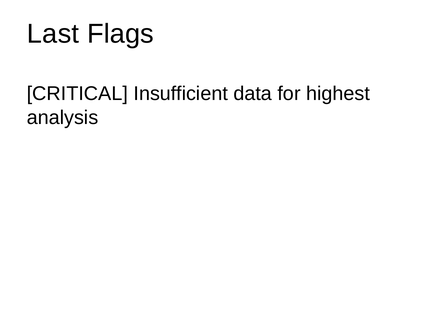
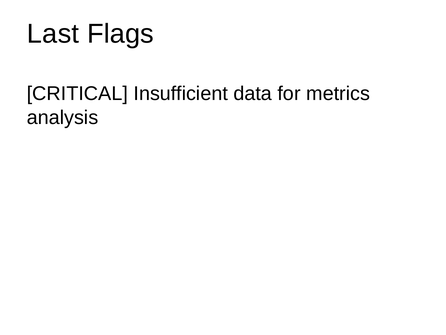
highest: highest -> metrics (338, 94)
